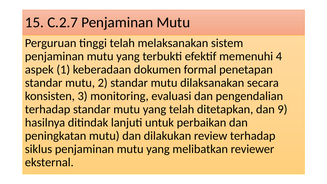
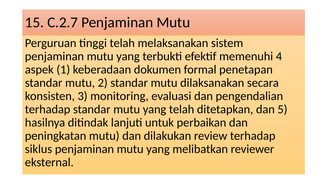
9: 9 -> 5 (282, 109)
